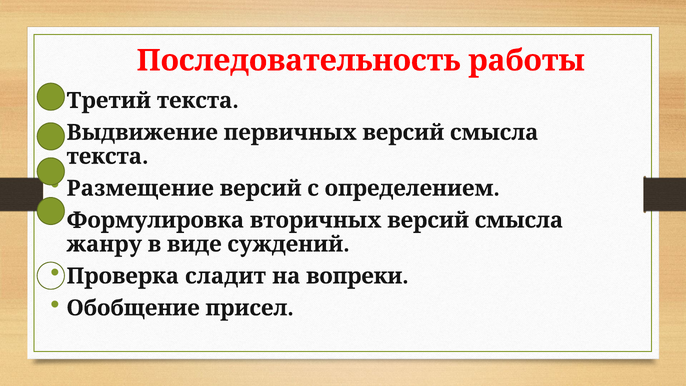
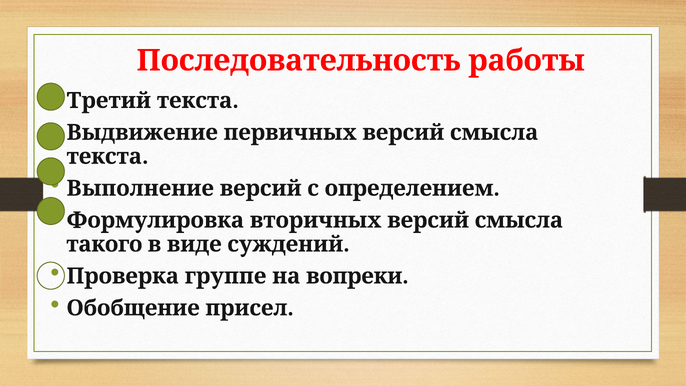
Размещение: Размещение -> Выполнение (140, 188)
жанру: жанру -> такого (104, 244)
сладит: сладит -> группе (226, 276)
